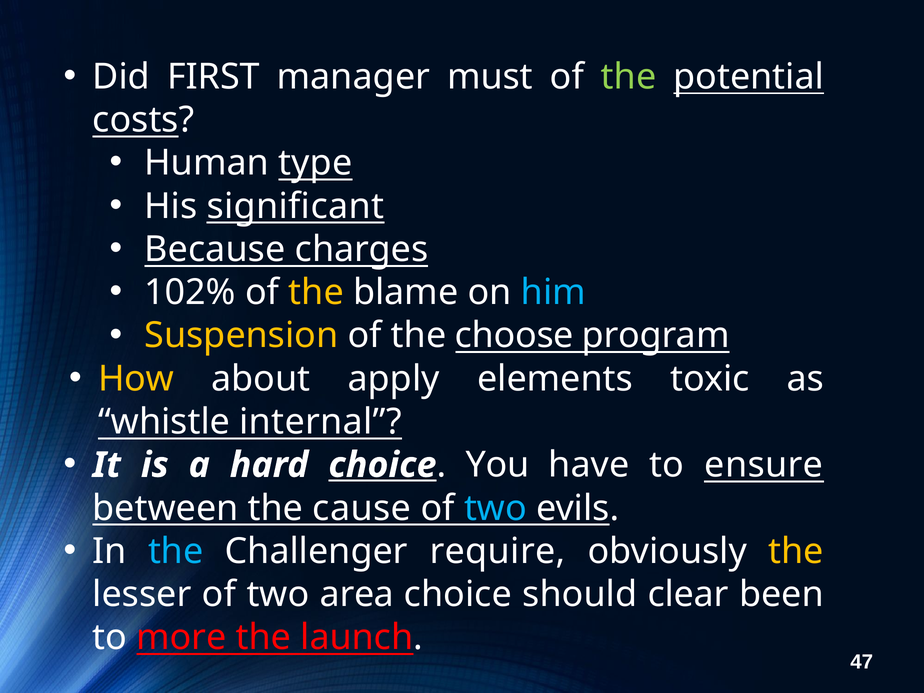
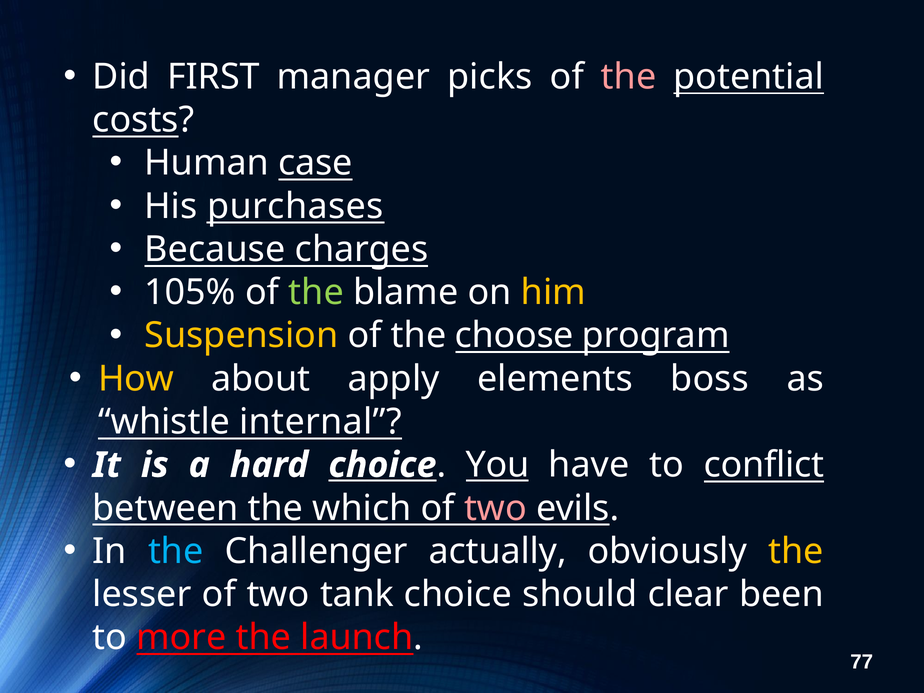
must: must -> picks (490, 77)
the colour: light green -> pink (629, 77)
type: type -> case (315, 163)
significant: significant -> purchases (295, 206)
102%: 102% -> 105% (190, 292)
the colour: yellow -> light green (316, 292)
him colour: light blue -> yellow (553, 292)
toxic: toxic -> boss (710, 379)
You underline: none -> present (498, 465)
ensure: ensure -> conflict (764, 465)
cause: cause -> which (362, 508)
two colour: light blue -> pink (495, 508)
require: require -> actually (498, 551)
area: area -> tank (357, 594)
47: 47 -> 77 (862, 662)
